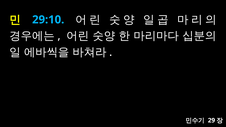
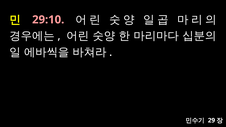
29:10 colour: light blue -> pink (48, 20)
